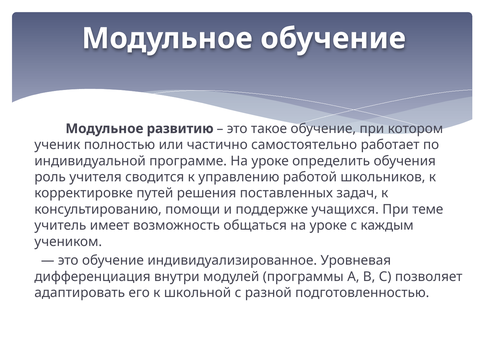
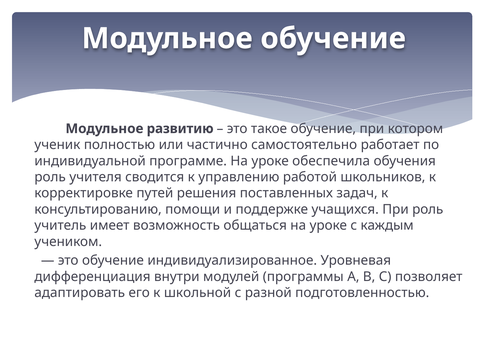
определить: определить -> обеспечила (331, 161)
При теме: теме -> роль (428, 209)
